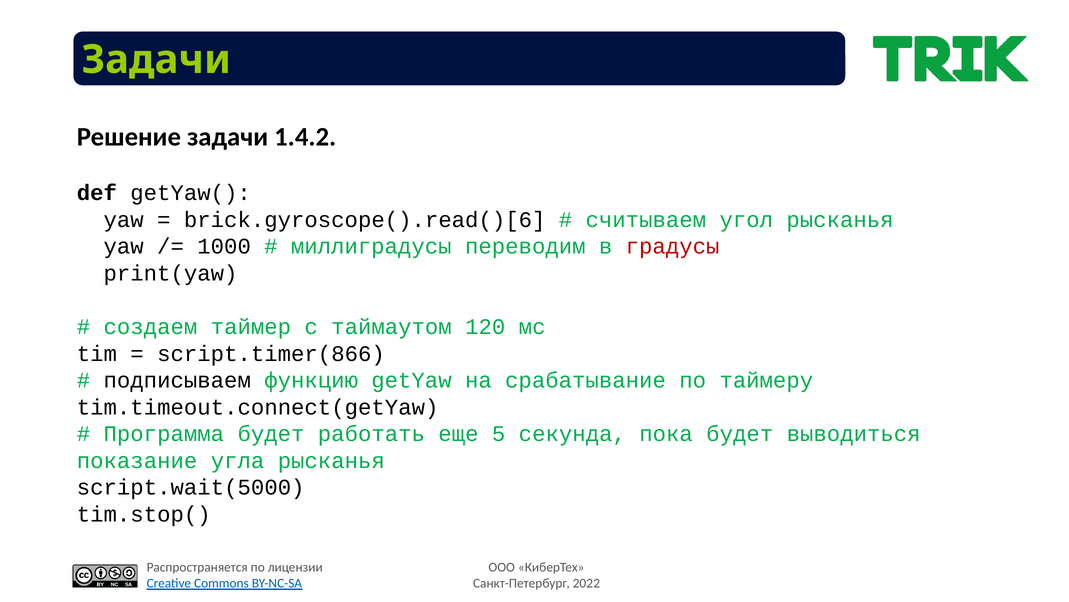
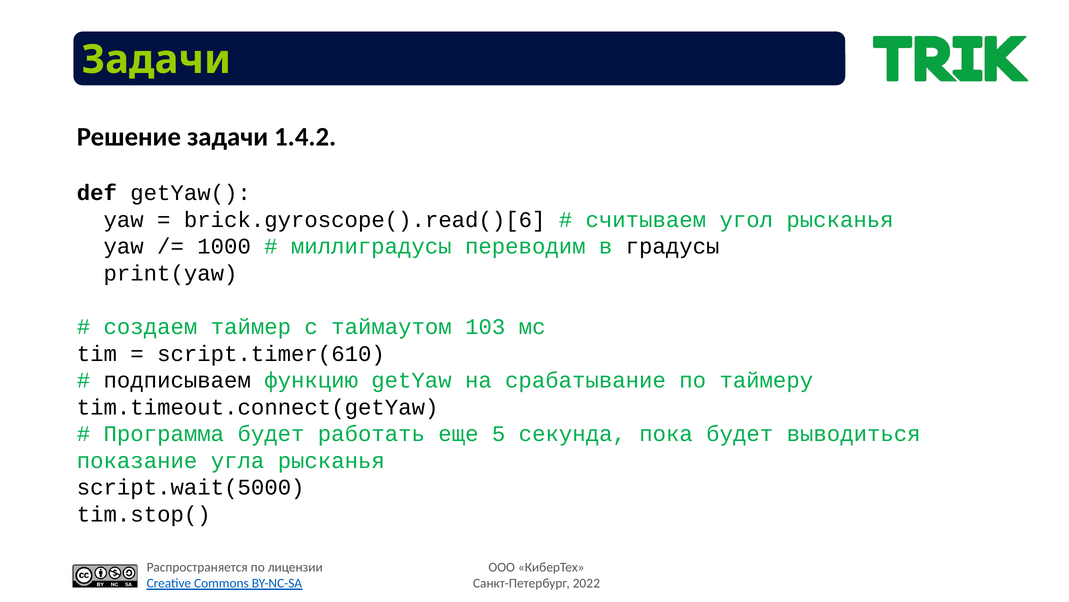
градусы colour: red -> black (673, 246)
120: 120 -> 103 (485, 327)
script.timer(866: script.timer(866 -> script.timer(610 (271, 353)
